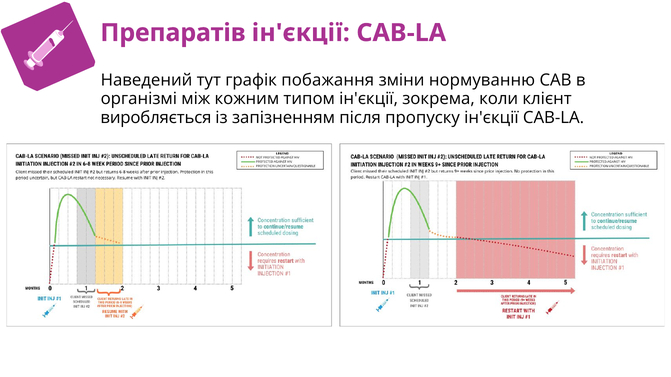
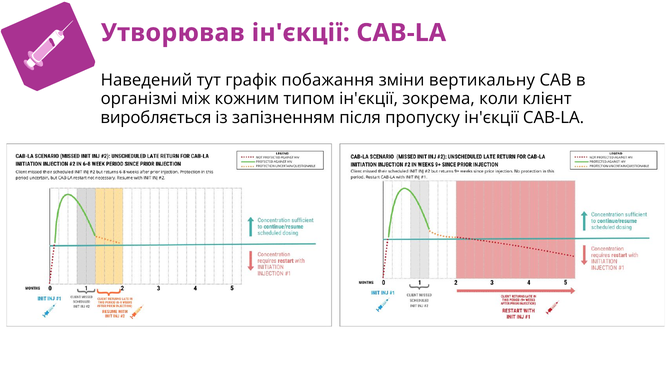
Препаратів: Препаратів -> Утворював (173, 33)
нормуванню: нормуванню -> вертикальну (482, 80)
